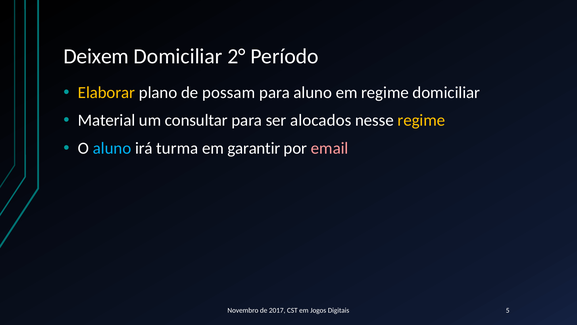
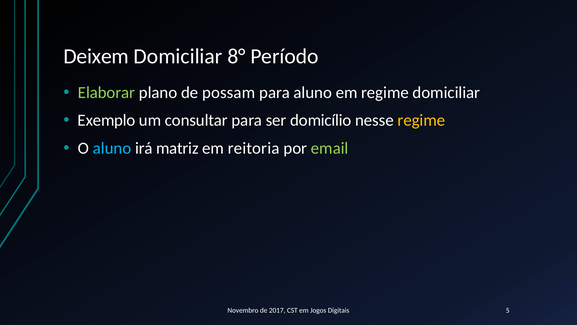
2°: 2° -> 8° (236, 56)
Elaborar colour: yellow -> light green (107, 92)
Material: Material -> Exemplo (107, 120)
alocados: alocados -> domicílio (321, 120)
turma: turma -> matriz (177, 148)
garantir: garantir -> reitoria (254, 148)
email colour: pink -> light green (330, 148)
